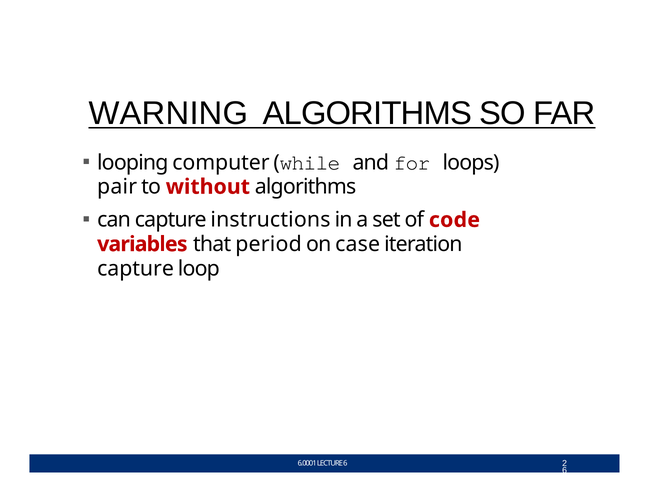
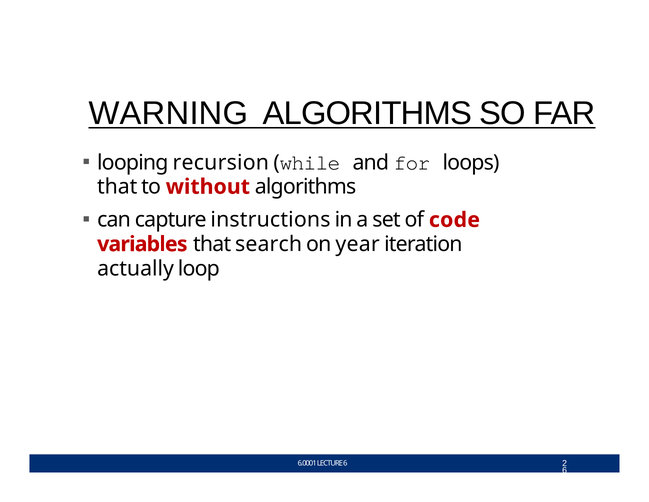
computer: computer -> recursion (221, 162)
pair: pair -> that (117, 187)
period: period -> search (269, 244)
case: case -> year (358, 244)
capture: capture -> actually (136, 268)
